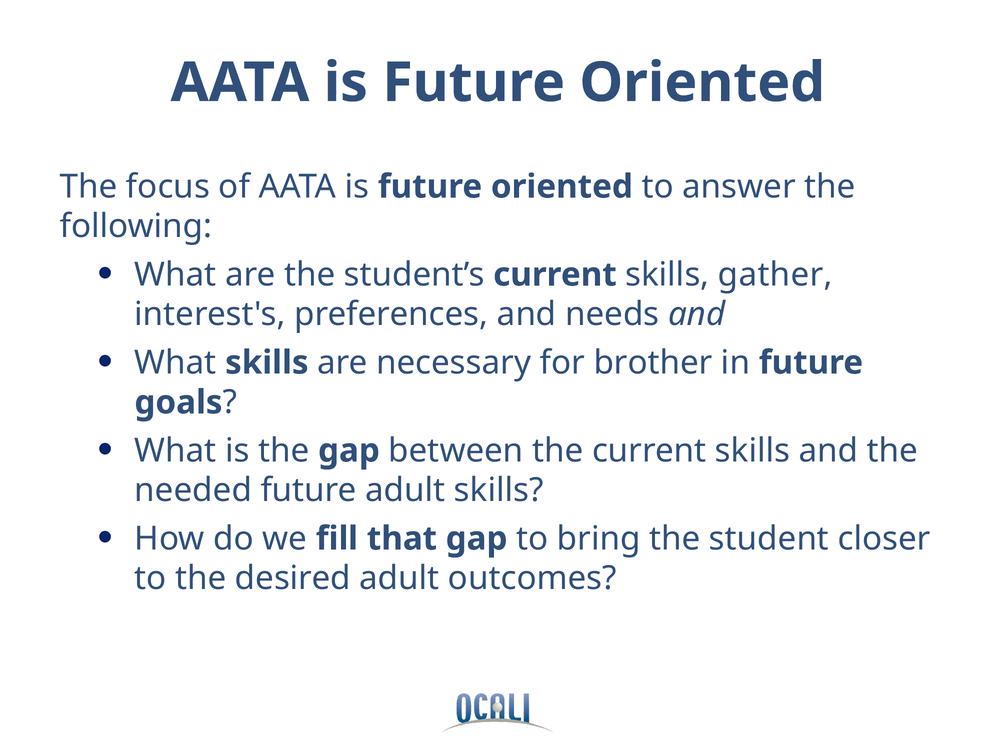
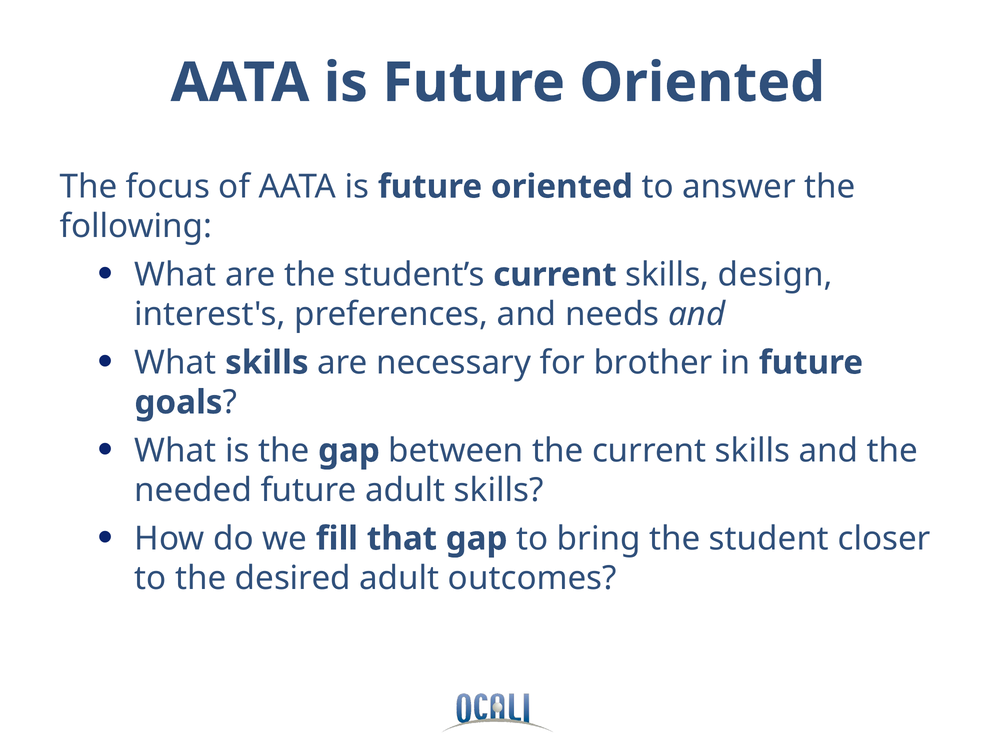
gather: gather -> design (775, 275)
